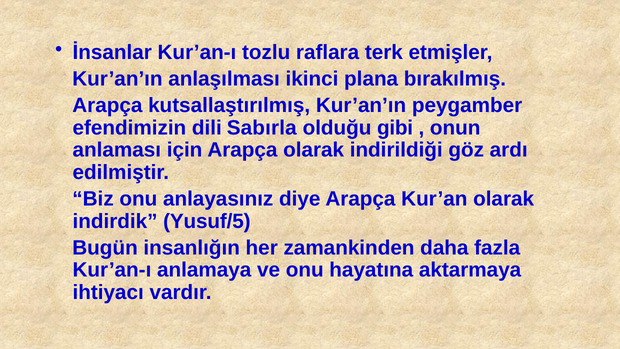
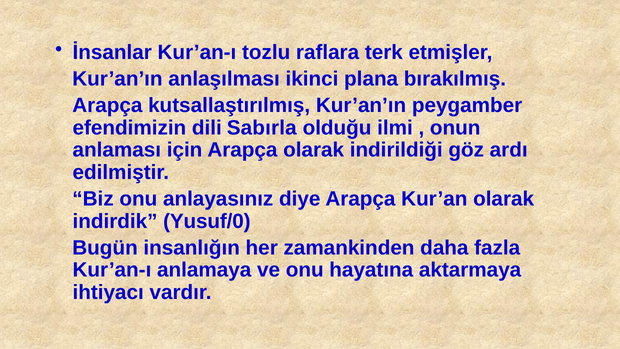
gibi: gibi -> ilmi (395, 128)
Yusuf/5: Yusuf/5 -> Yusuf/0 (207, 221)
